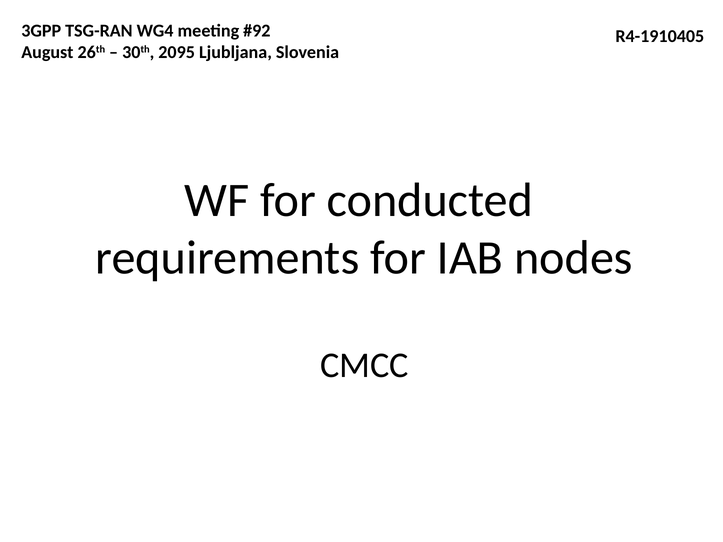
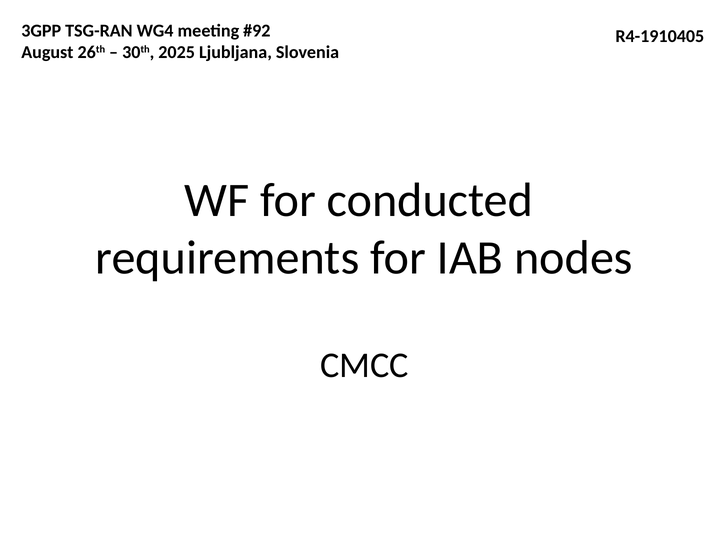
2095: 2095 -> 2025 (177, 52)
